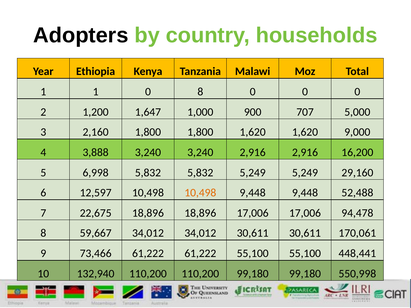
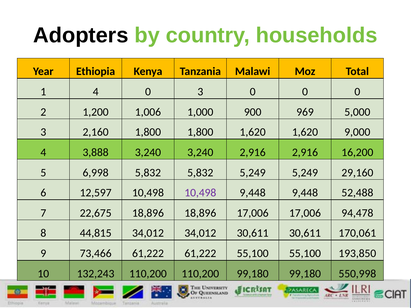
1 1: 1 -> 4 (96, 92)
0 8: 8 -> 3 (200, 92)
1,647: 1,647 -> 1,006 (148, 112)
707: 707 -> 969 (305, 112)
10,498 colour: orange -> purple (200, 193)
59,667: 59,667 -> 44,815 (96, 233)
448,441: 448,441 -> 193,850 (357, 254)
132,940: 132,940 -> 132,243 (96, 274)
